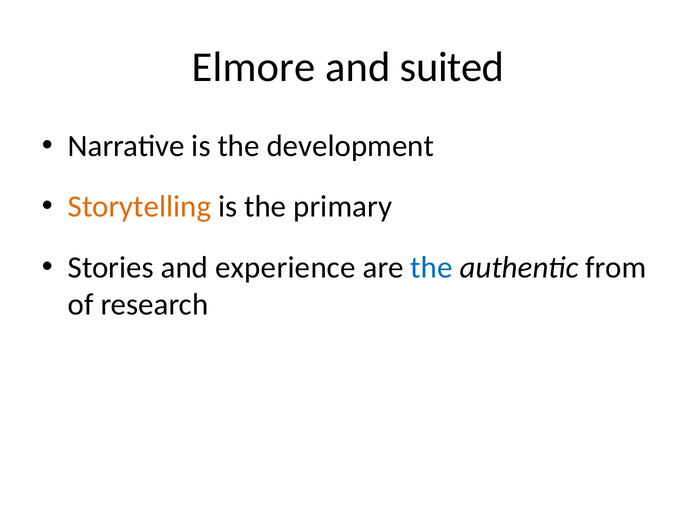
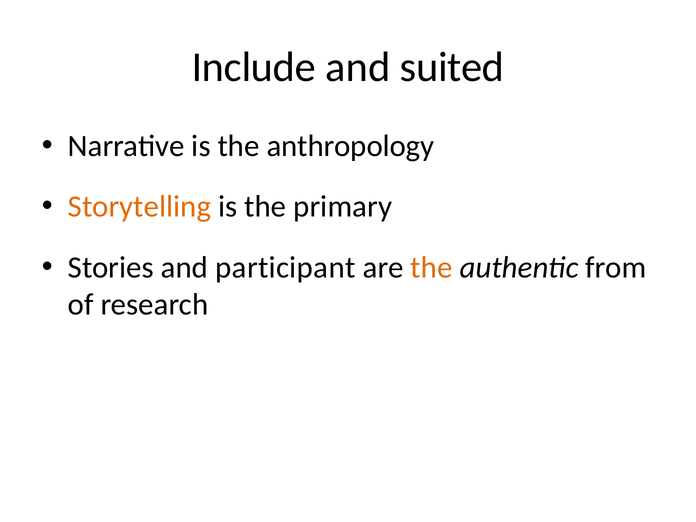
Elmore: Elmore -> Include (254, 67)
development: development -> anthropology (350, 146)
experience: experience -> participant (285, 267)
the colour: blue -> orange (431, 267)
